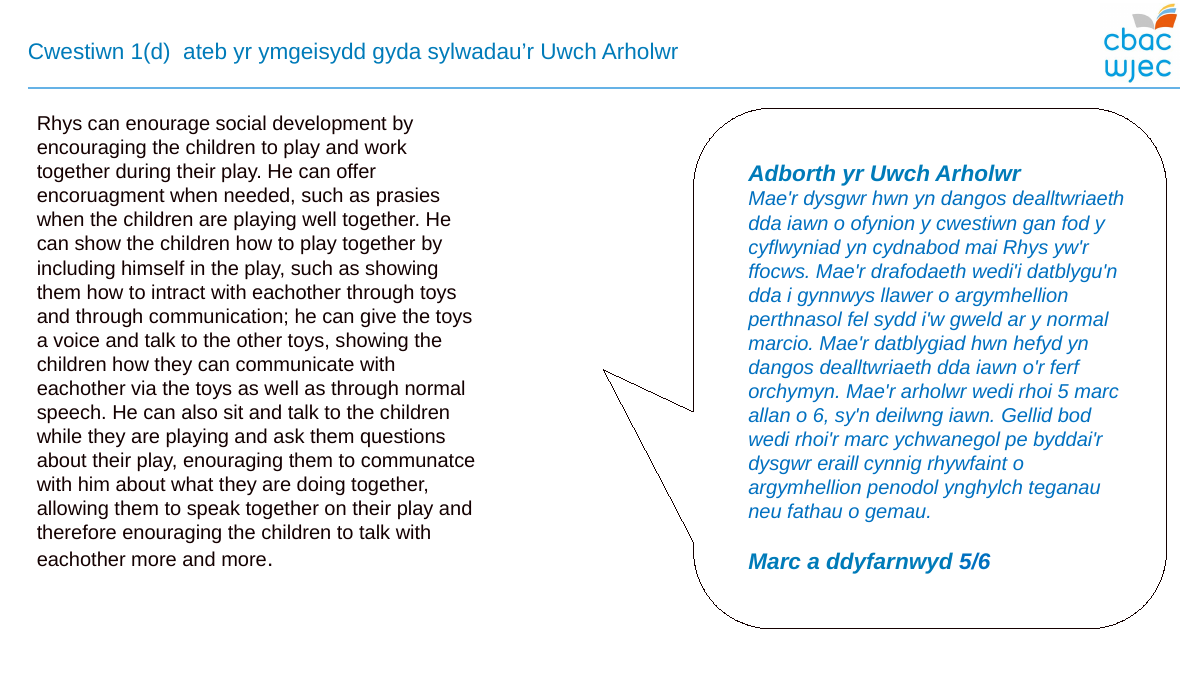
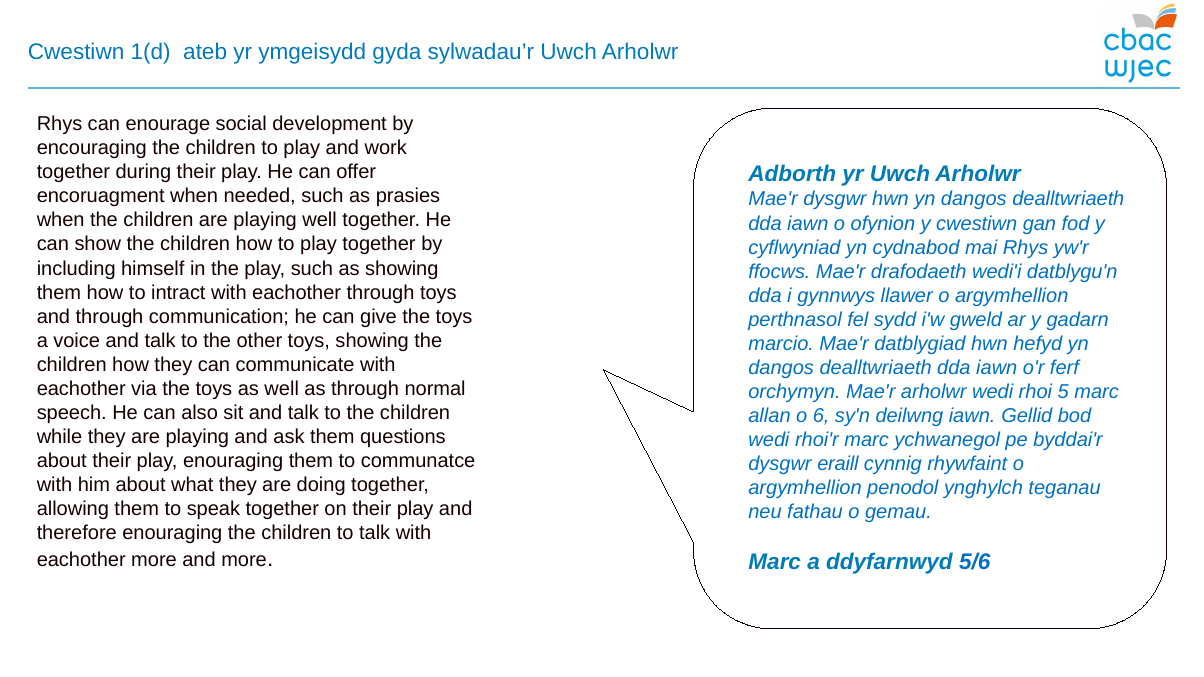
y normal: normal -> gadarn (1078, 320)
